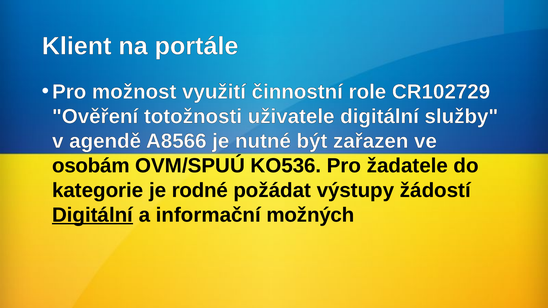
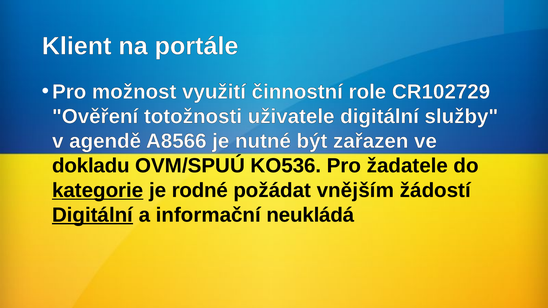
osobám: osobám -> dokladu (91, 166)
kategorie underline: none -> present (98, 190)
výstupy: výstupy -> vnějším (355, 190)
možných: možných -> neukládá (310, 215)
